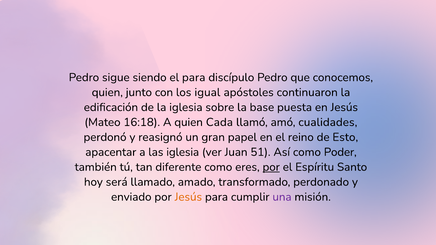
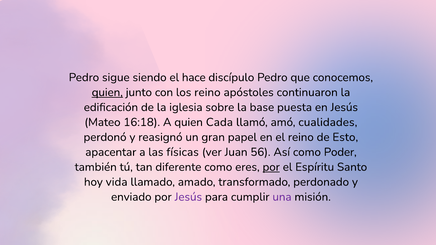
el para: para -> hace (194, 77)
quien underline: none -> present (107, 92)
los igual: igual -> reino (207, 92)
las iglesia: iglesia -> físicas (183, 152)
51: 51 -> 56 (260, 152)
será: será -> vida (117, 182)
Jesús colour: orange -> purple (188, 197)
